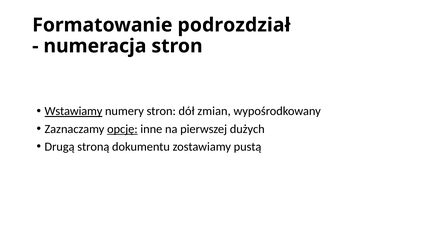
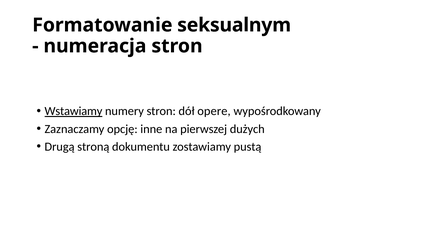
podrozdział: podrozdział -> seksualnym (234, 25)
zmian: zmian -> opere (214, 111)
opcję underline: present -> none (122, 129)
